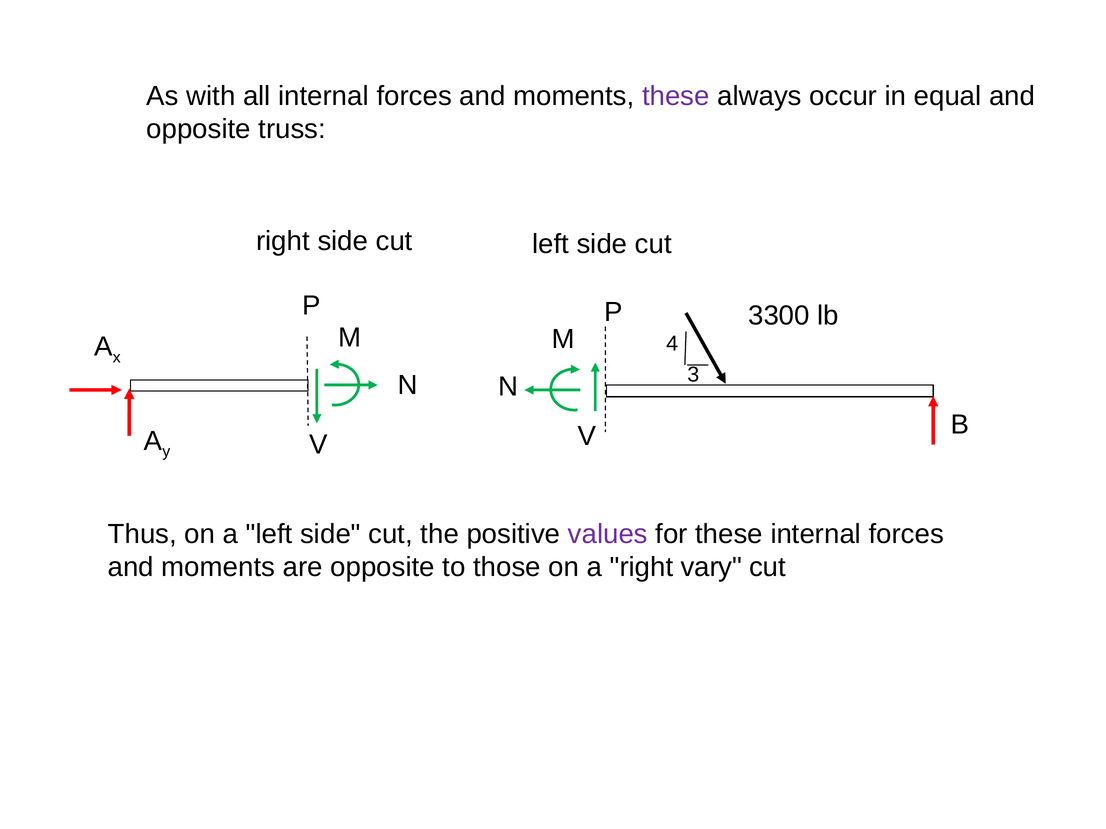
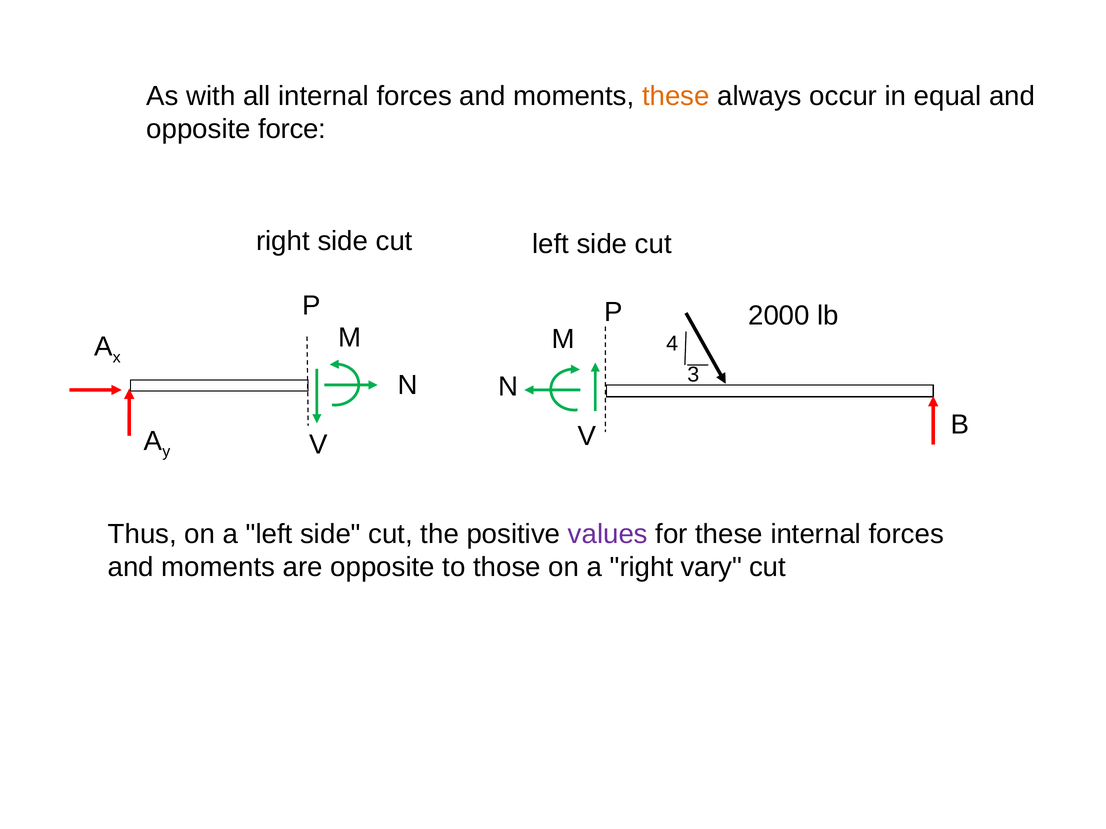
these colour: purple -> orange (676, 96)
truss: truss -> force (292, 129)
3300: 3300 -> 2000 (779, 316)
